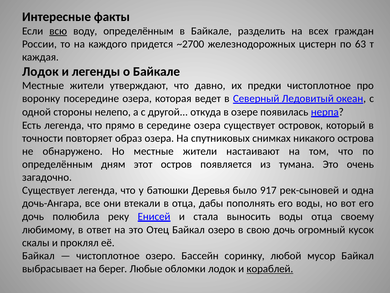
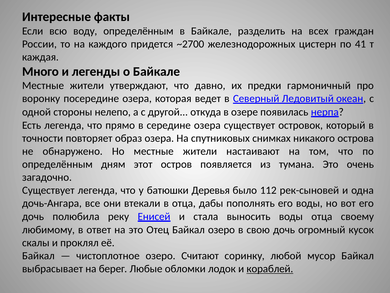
всю underline: present -> none (58, 31)
63: 63 -> 41 (360, 44)
Лодок: Лодок -> Много (40, 71)
предки чистоплотное: чистоплотное -> гармоничный (319, 85)
917: 917 -> 112 (268, 190)
Бассейн: Бассейн -> Считают (200, 255)
